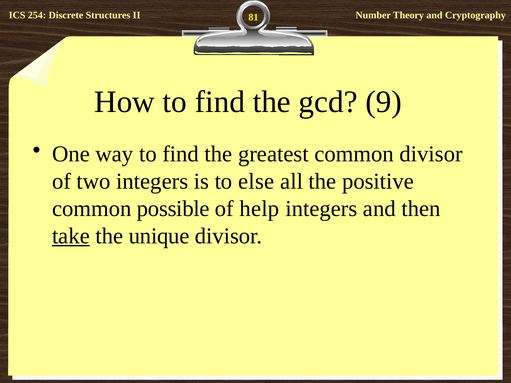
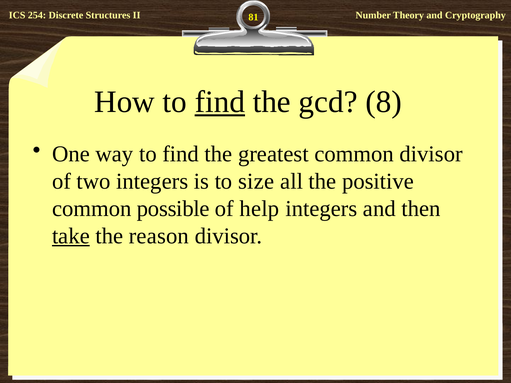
find underline: none -> present (220, 102)
9: 9 -> 8 (384, 102)
else: else -> size (256, 181)
unique: unique -> reason (159, 236)
